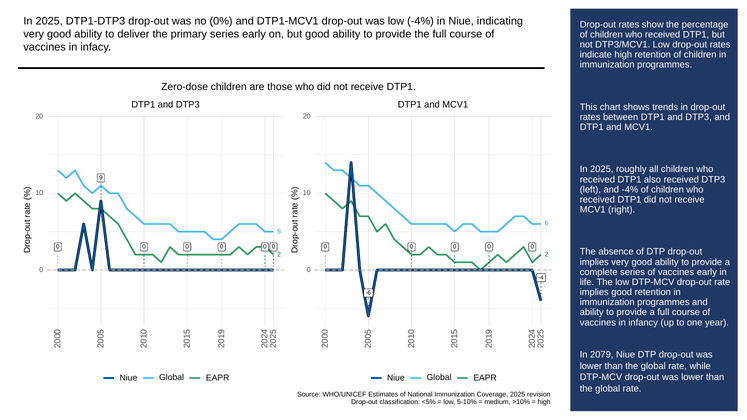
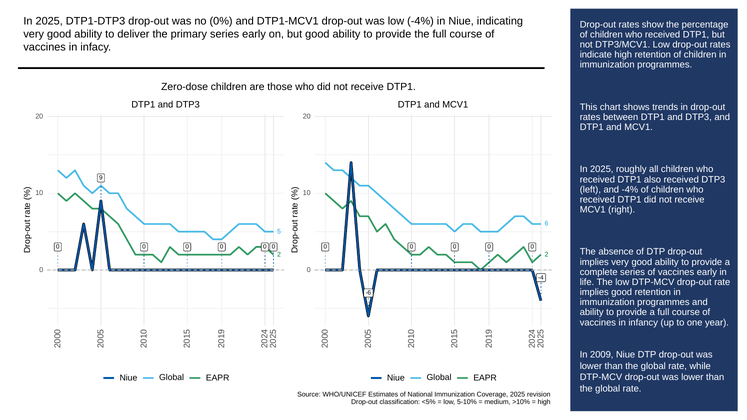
2079: 2079 -> 2009 (602, 355)
